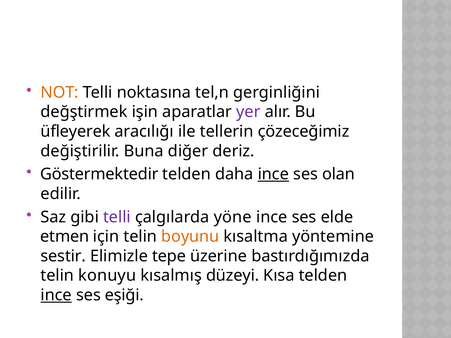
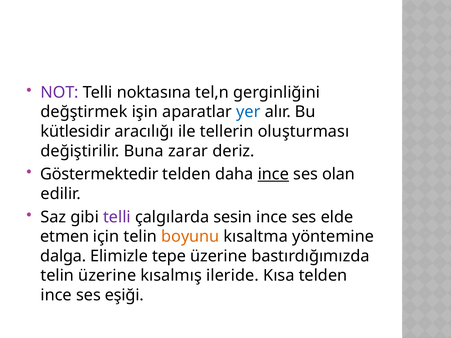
NOT colour: orange -> purple (60, 93)
yer colour: purple -> blue (248, 112)
üfleyerek: üfleyerek -> kütlesidir (75, 132)
çözeceğimiz: çözeceğimiz -> oluşturması (303, 132)
diğer: diğer -> zarar (188, 151)
yöne: yöne -> sesin (233, 217)
sestir: sestir -> dalga (63, 256)
telin konuyu: konuyu -> üzerine (107, 276)
düzeyi: düzeyi -> ileride (232, 276)
ince underline: present -> none (56, 295)
